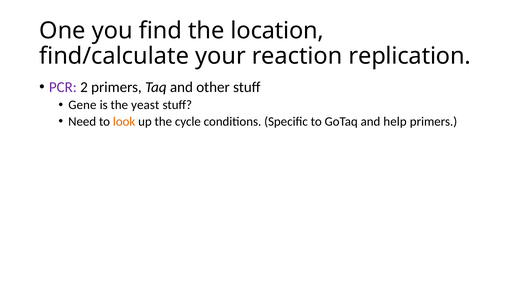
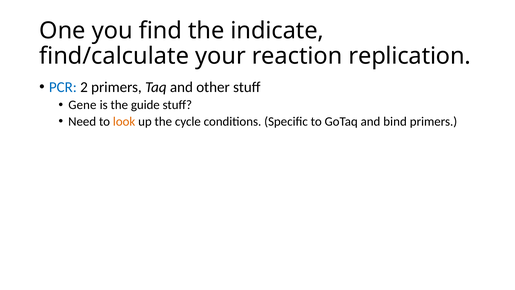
location: location -> indicate (277, 31)
PCR colour: purple -> blue (63, 87)
yeast: yeast -> guide (145, 105)
help: help -> bind (395, 121)
